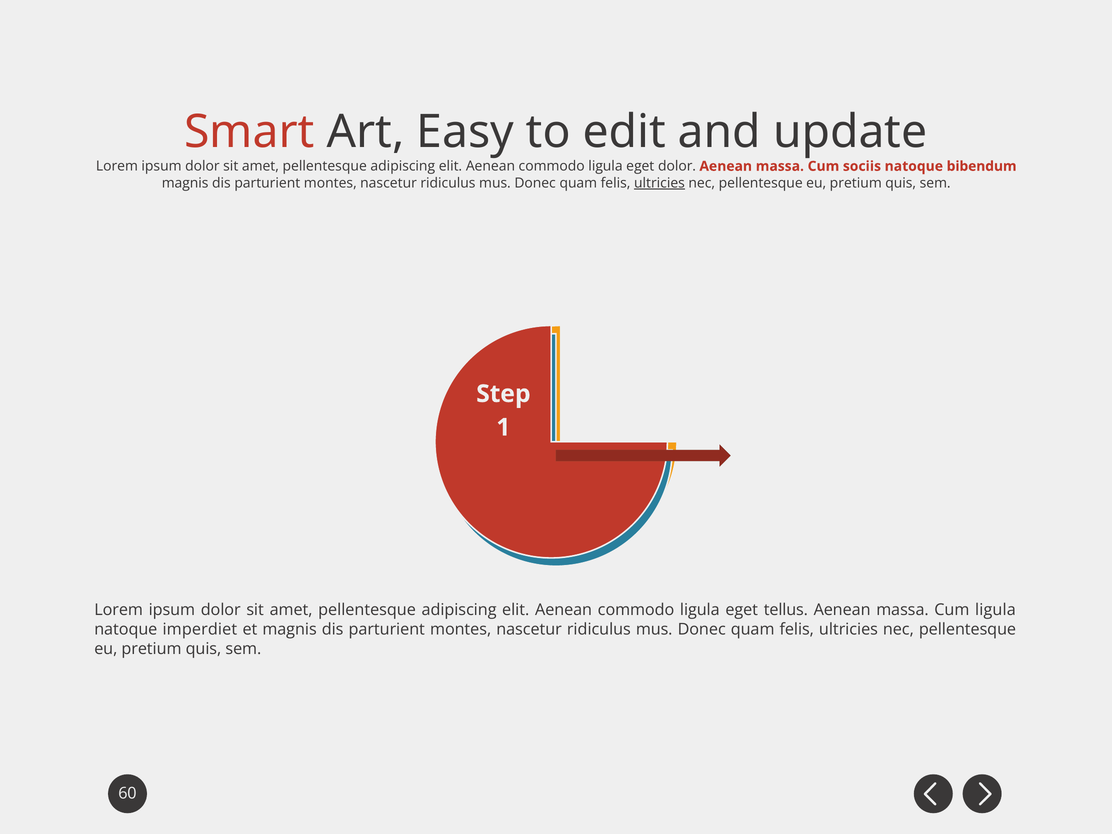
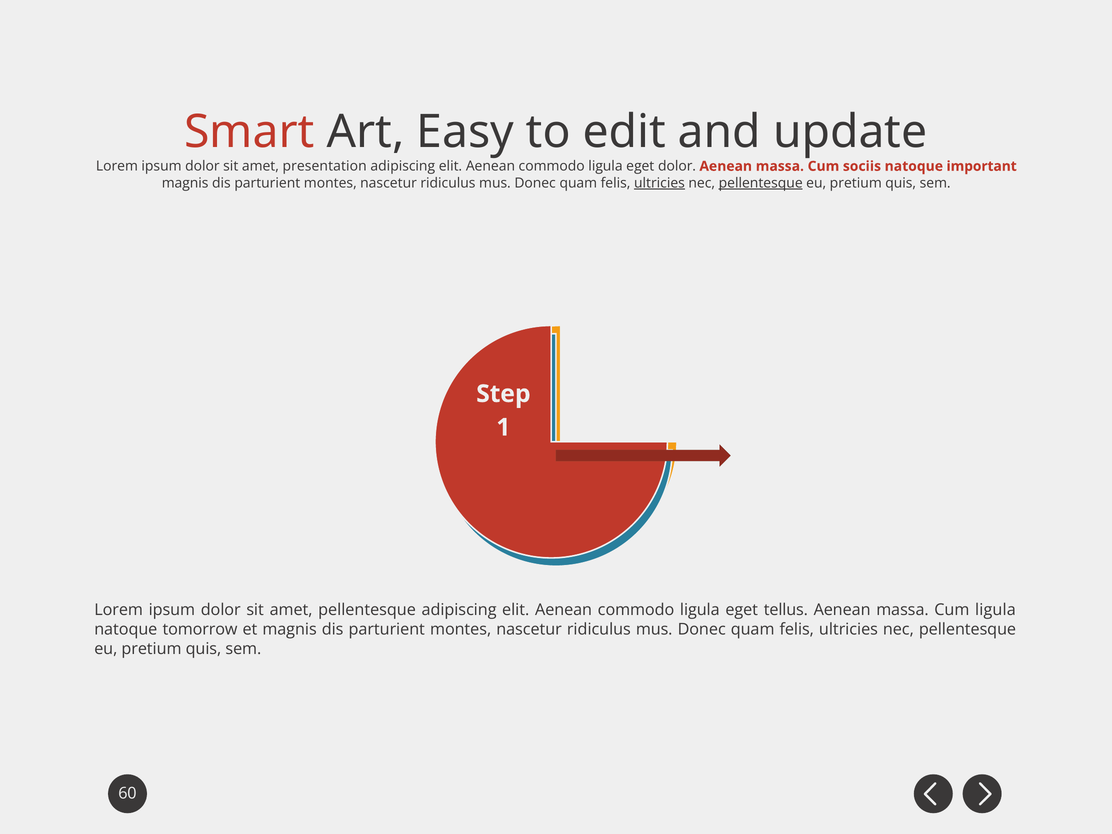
pellentesque: pellentesque -> presentation (325, 166)
bibendum: bibendum -> important (982, 166)
pellentesque underline: none -> present (761, 183)
imperdiet: imperdiet -> tomorrow (200, 630)
